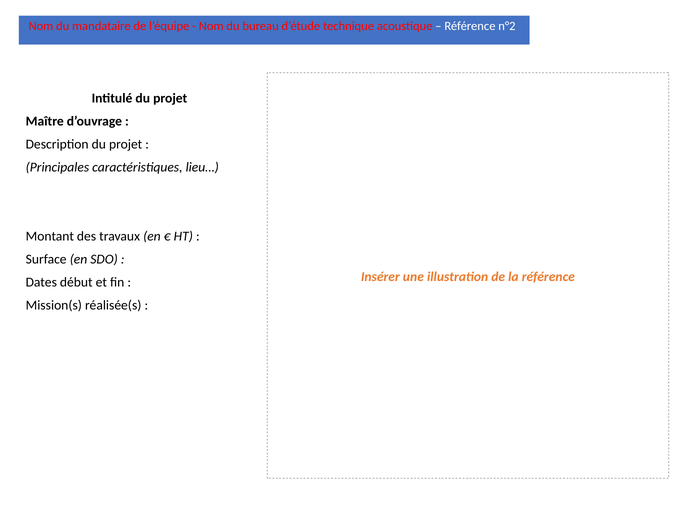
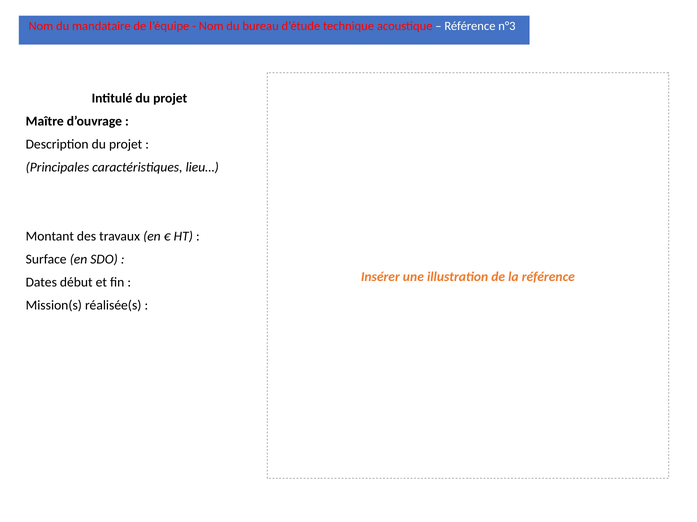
n°2: n°2 -> n°3 (507, 26)
